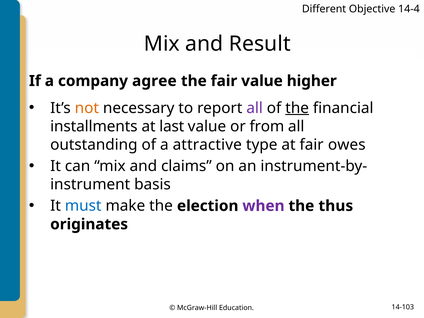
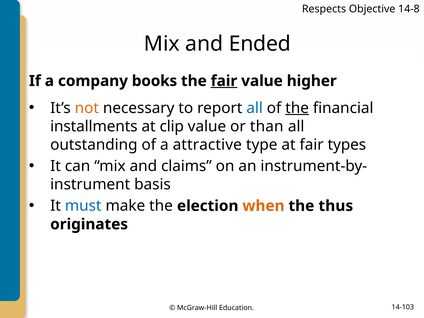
Different: Different -> Respects (324, 9)
14-4: 14-4 -> 14-8 (409, 9)
Result: Result -> Ended (260, 44)
agree: agree -> books (155, 81)
fair underline: none -> present (224, 81)
all colour: purple -> blue (255, 108)
last: last -> clip (172, 126)
from: from -> than (267, 126)
owes: owes -> types (347, 145)
when colour: purple -> orange (263, 206)
